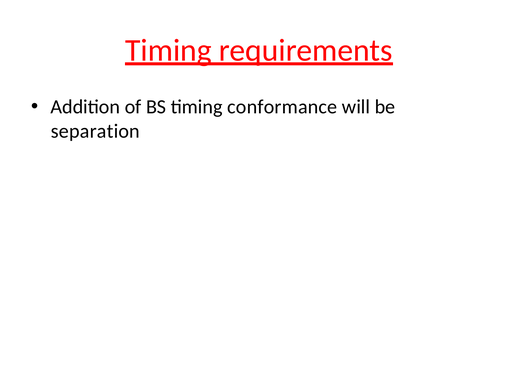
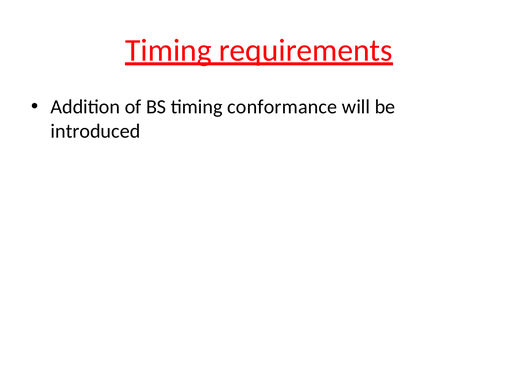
separation: separation -> introduced (95, 131)
